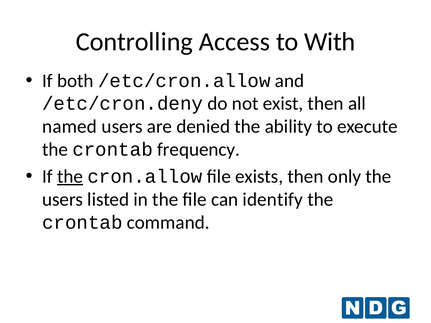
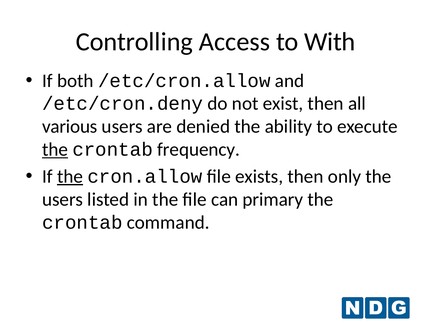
named: named -> various (70, 127)
the underline: none -> present (55, 150)
identify: identify -> primary (273, 200)
